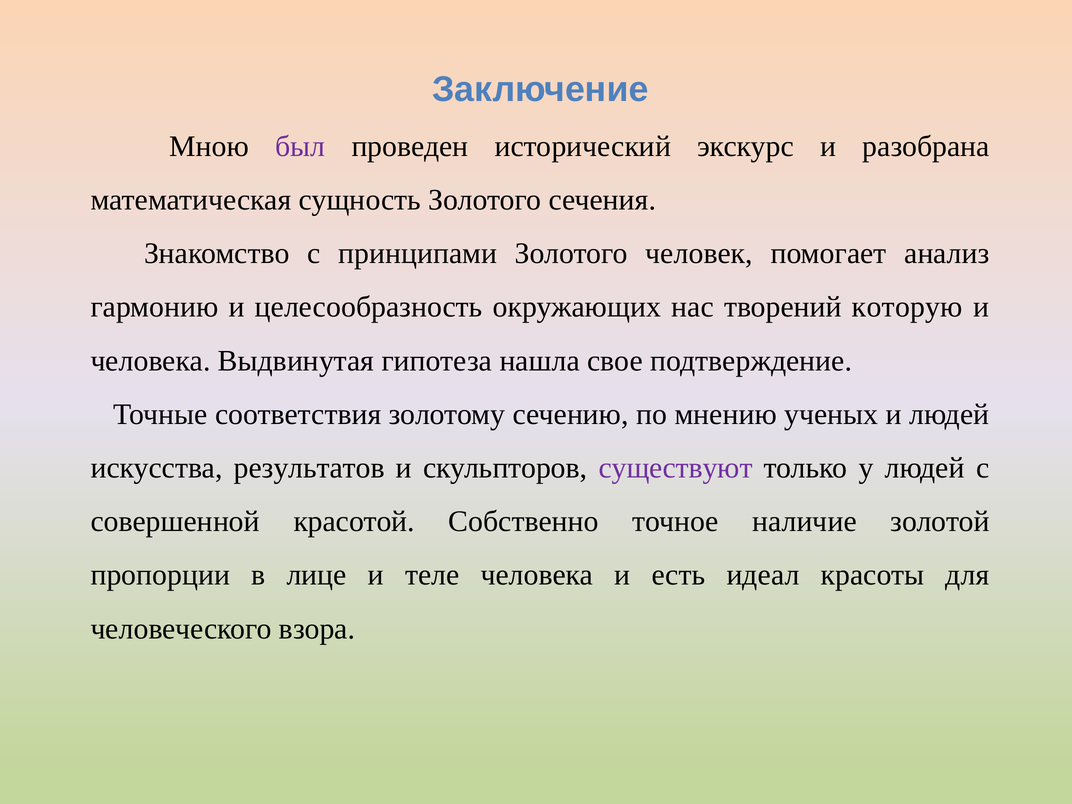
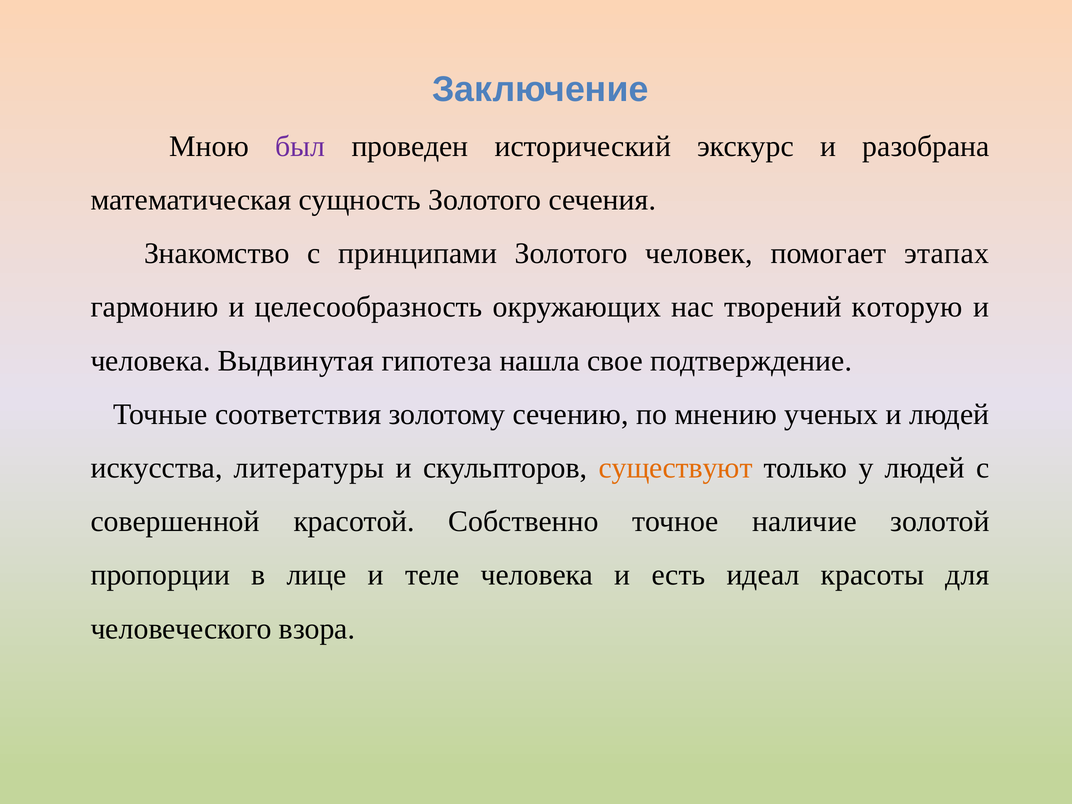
анализ: анализ -> этапах (947, 254)
результатов: результатов -> литературы (309, 468)
существуют colour: purple -> orange (676, 468)
